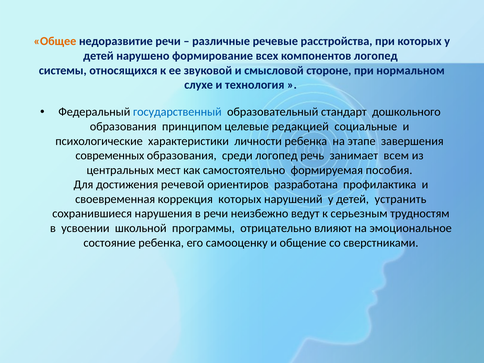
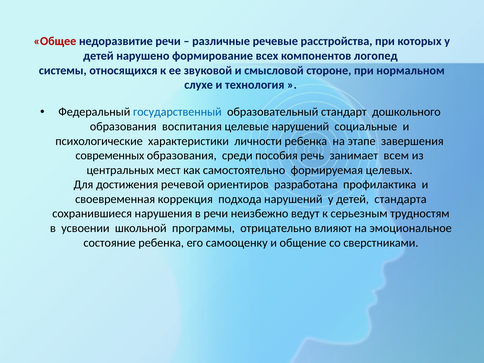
Общее colour: orange -> red (55, 41)
принципом: принципом -> воспитания (192, 127)
целевые редакцией: редакцией -> нарушений (300, 127)
среди логопед: логопед -> пособия (277, 156)
пособия: пособия -> целевых (389, 170)
коррекция которых: которых -> подхода (240, 199)
устранить: устранить -> стандарта (401, 199)
